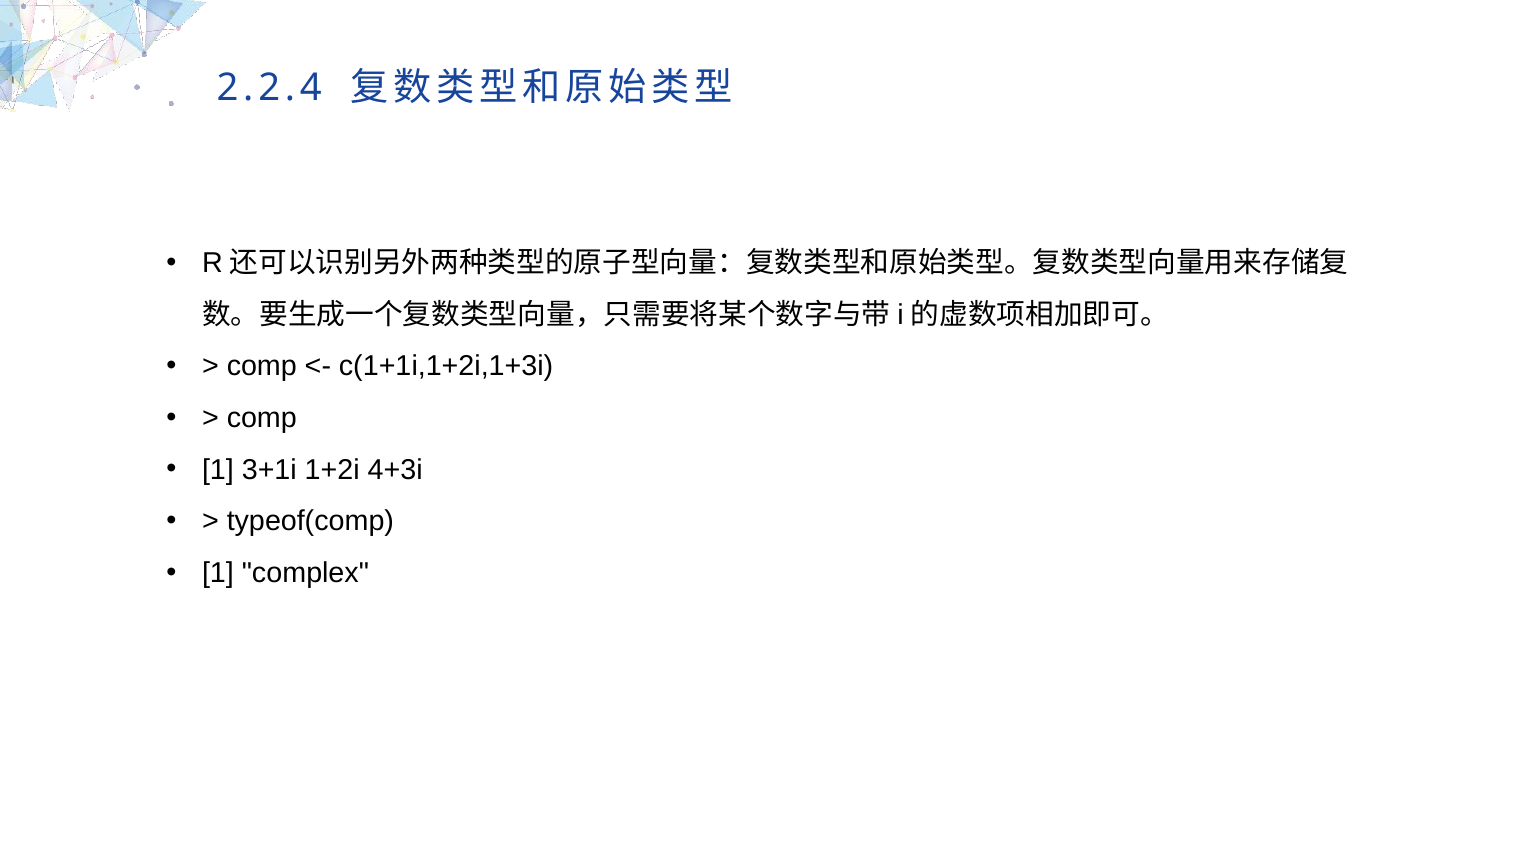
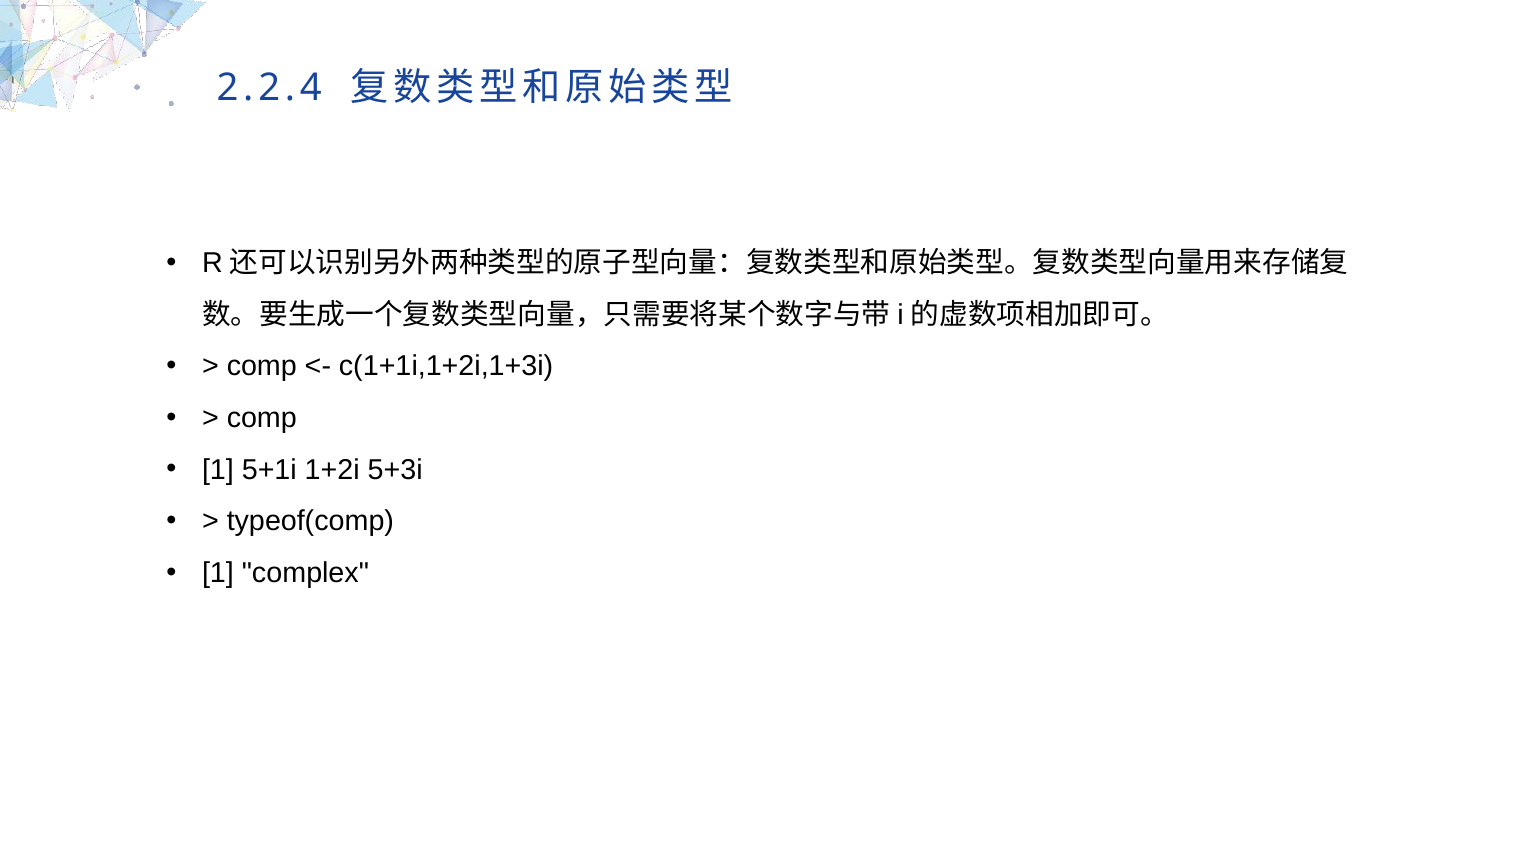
3+1i: 3+1i -> 5+1i (269, 470)
4+3i: 4+3i -> 5+3i (395, 470)
